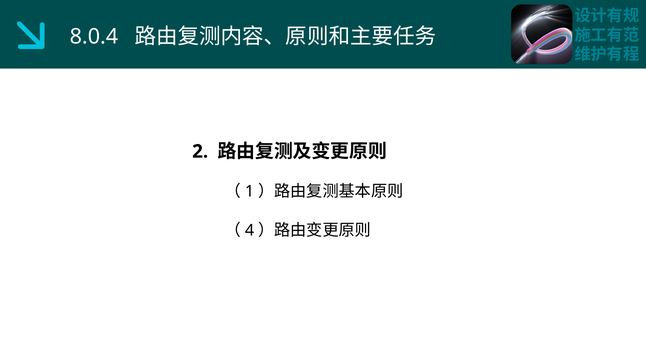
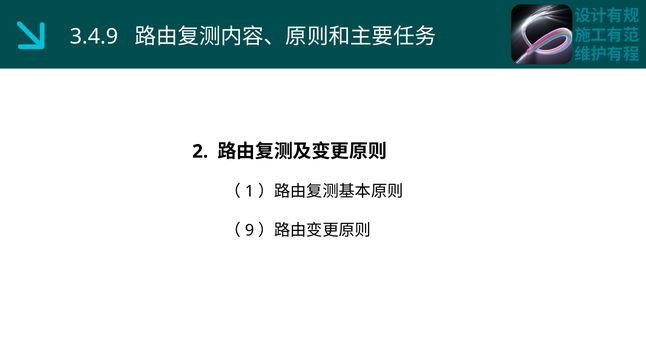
8.0.4: 8.0.4 -> 3.4.9 (94, 36)
4: 4 -> 9 (250, 231)
